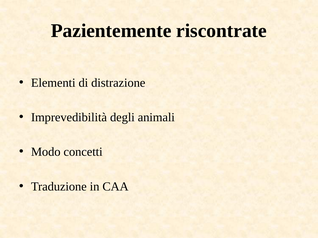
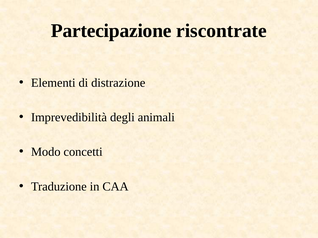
Pazientemente: Pazientemente -> Partecipazione (111, 31)
